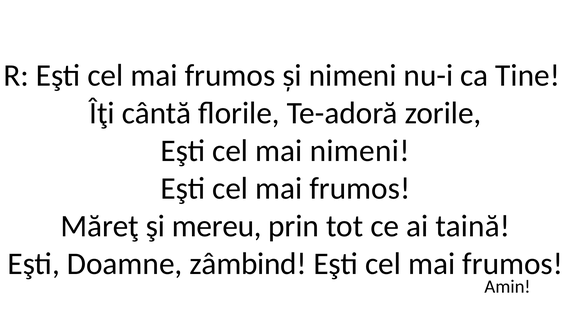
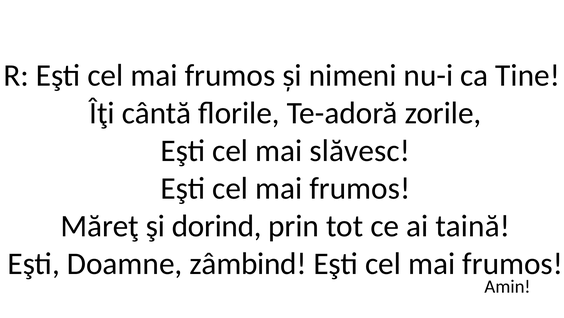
mai nimeni: nimeni -> slăvesc (360, 150)
mereu: mereu -> dorind (217, 226)
